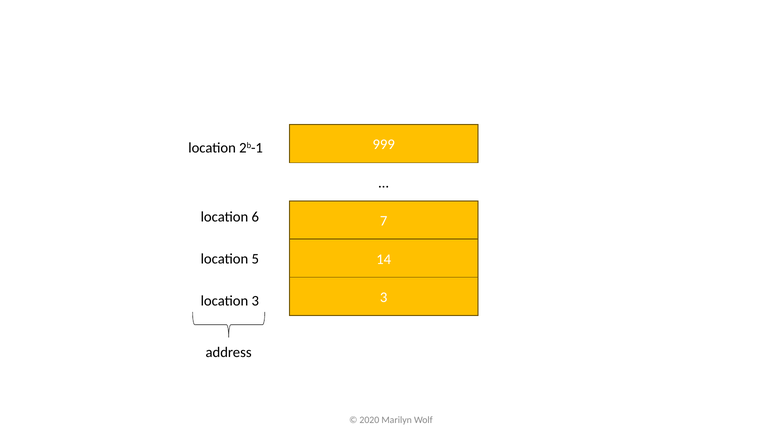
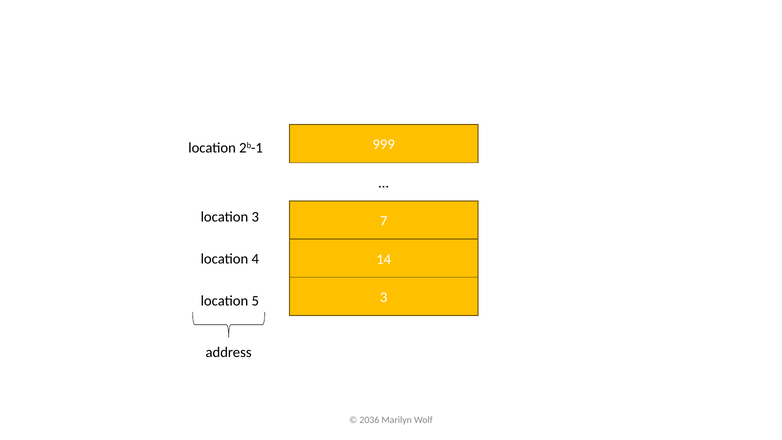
location 6: 6 -> 3 (255, 217)
5: 5 -> 4 (255, 259)
location 3: 3 -> 5 (255, 301)
2020: 2020 -> 2036 (369, 420)
